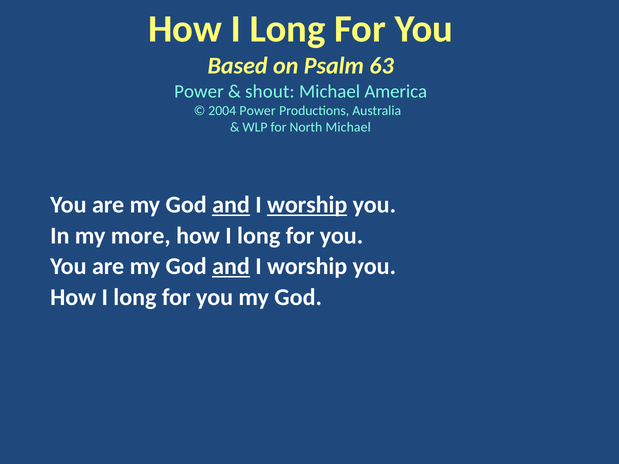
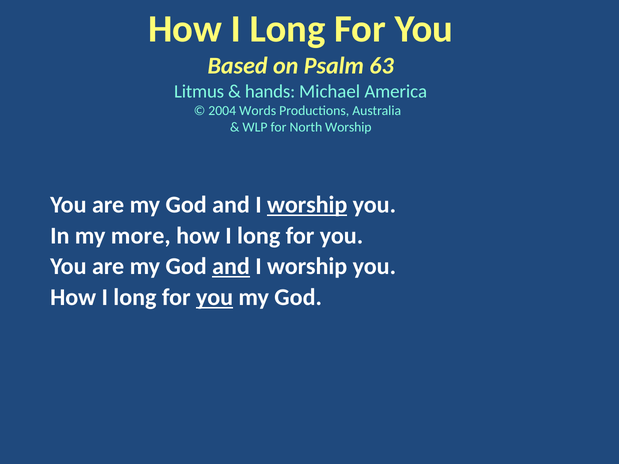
Power: Power -> Litmus (199, 91)
shout: shout -> hands (270, 91)
2004 Power: Power -> Words (258, 111)
North Michael: Michael -> Worship (348, 127)
and underline: present -> none (231, 205)
you underline: none -> present (215, 297)
